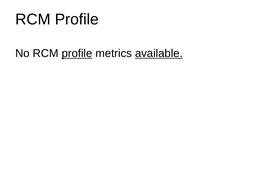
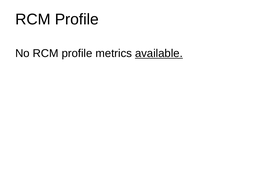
profile underline: present -> none (77, 53)
